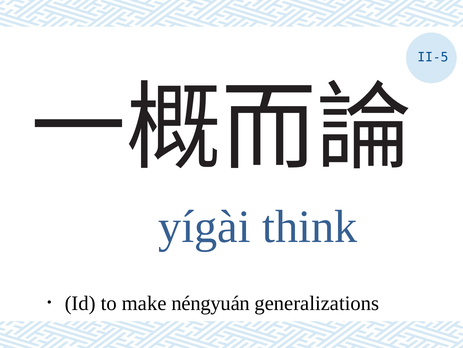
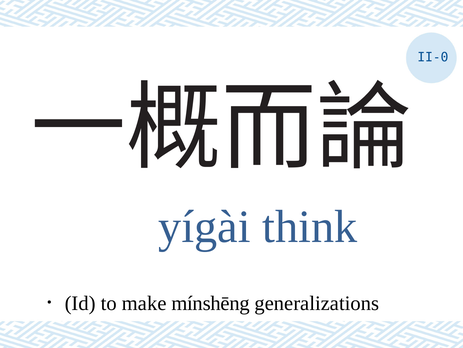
II-5: II-5 -> II-0 (433, 57)
néngyuán: néngyuán -> mínshēng (211, 303)
